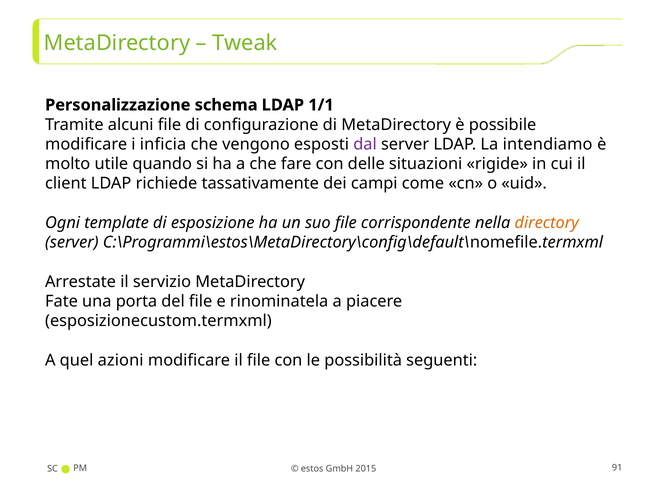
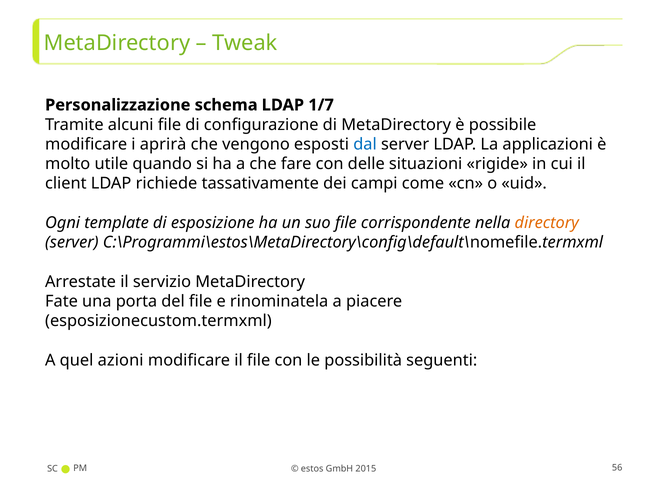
1/1: 1/1 -> 1/7 (321, 105)
inficia: inficia -> aprirà (163, 144)
dal colour: purple -> blue (365, 144)
intendiamo: intendiamo -> applicazioni (548, 144)
91: 91 -> 56 (617, 468)
